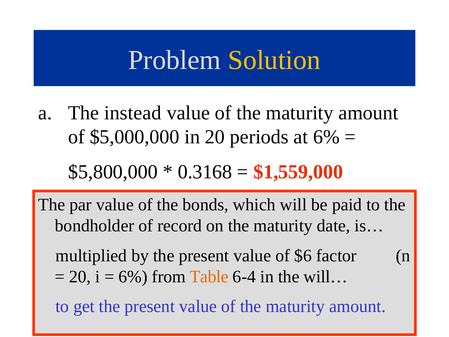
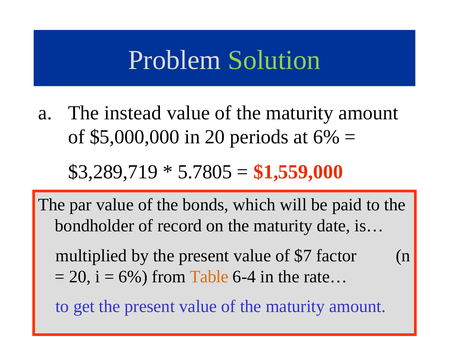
Solution colour: yellow -> light green (274, 60)
$5,800,000: $5,800,000 -> $3,289,719 (113, 172)
0.3168: 0.3168 -> 5.7805 (205, 172)
$6: $6 -> $7 (303, 255)
will…: will… -> rate… (326, 276)
